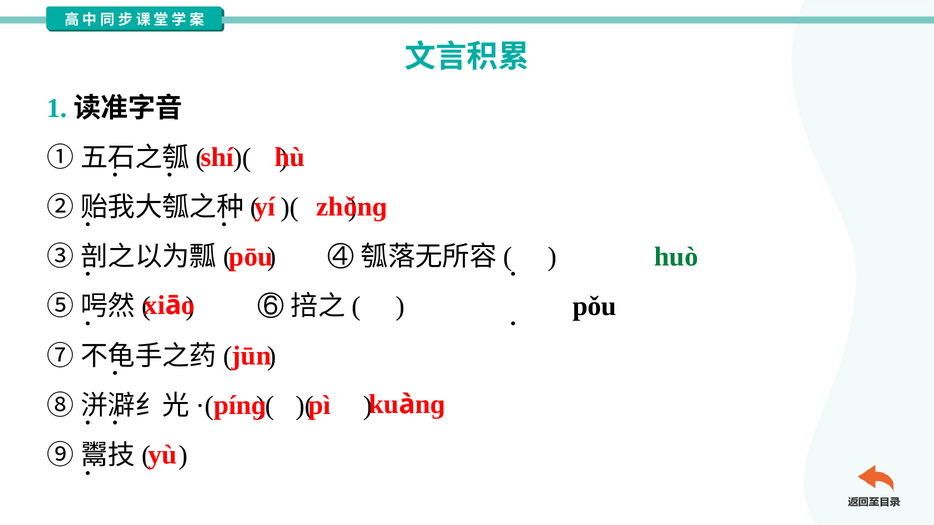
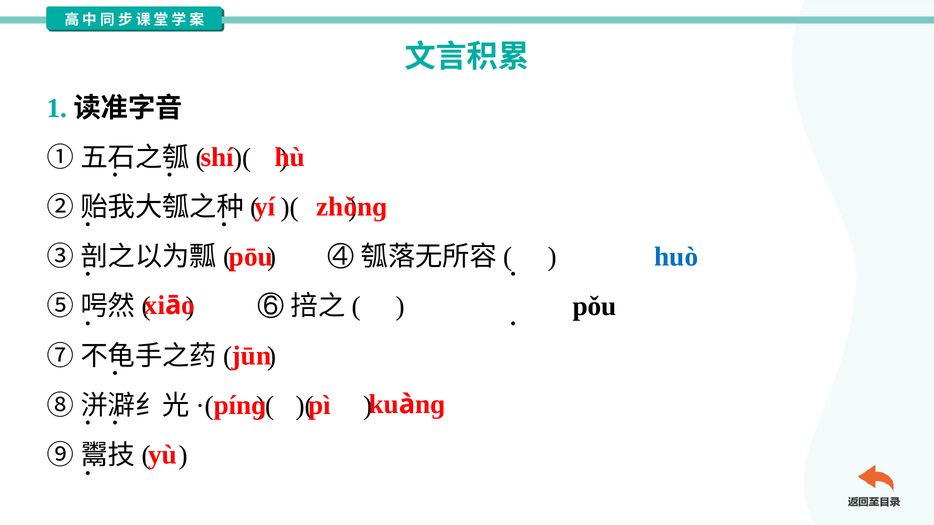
huò colour: green -> blue (676, 257)
